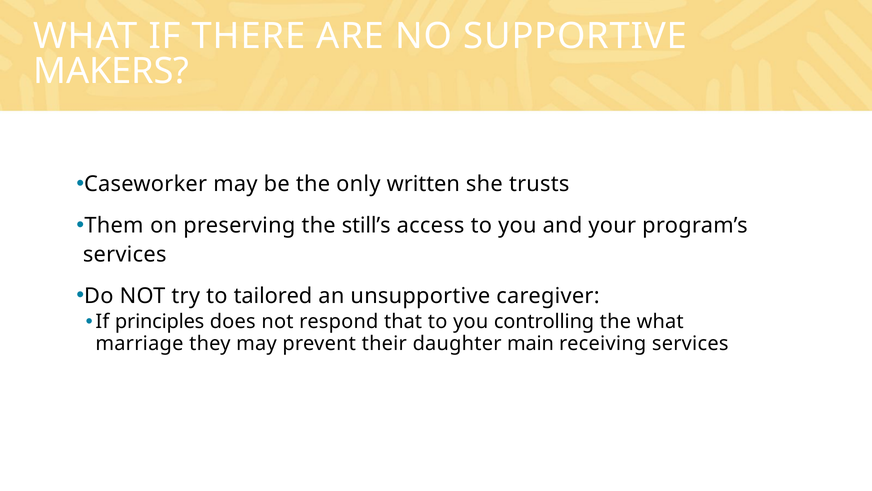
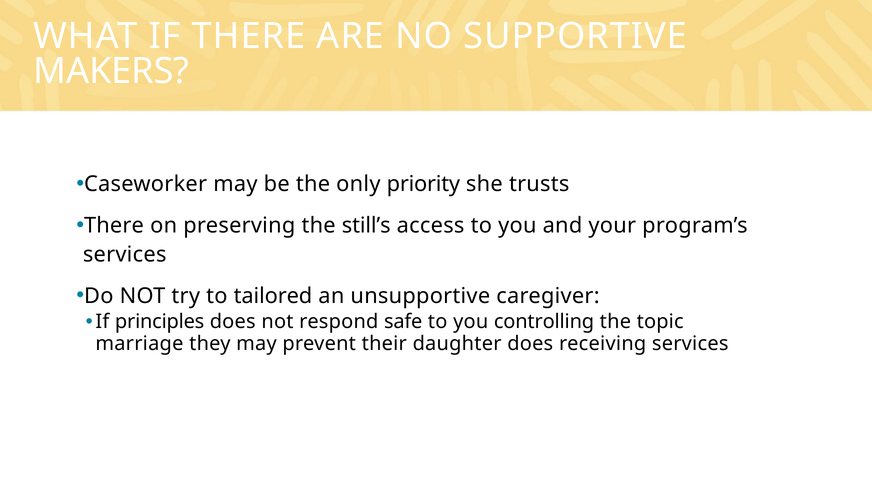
written: written -> priority (423, 184)
Them: Them -> There (114, 225)
that: that -> safe (403, 322)
the what: what -> topic (660, 322)
daughter main: main -> does (530, 343)
